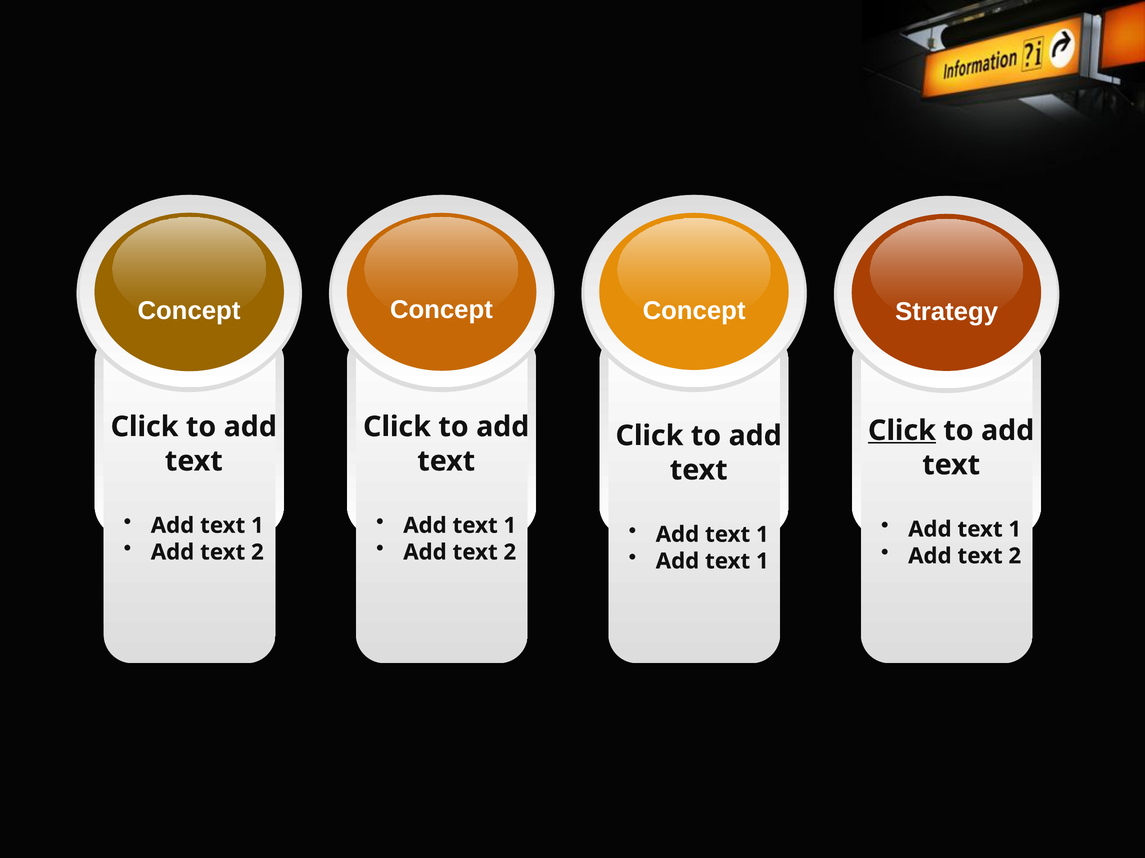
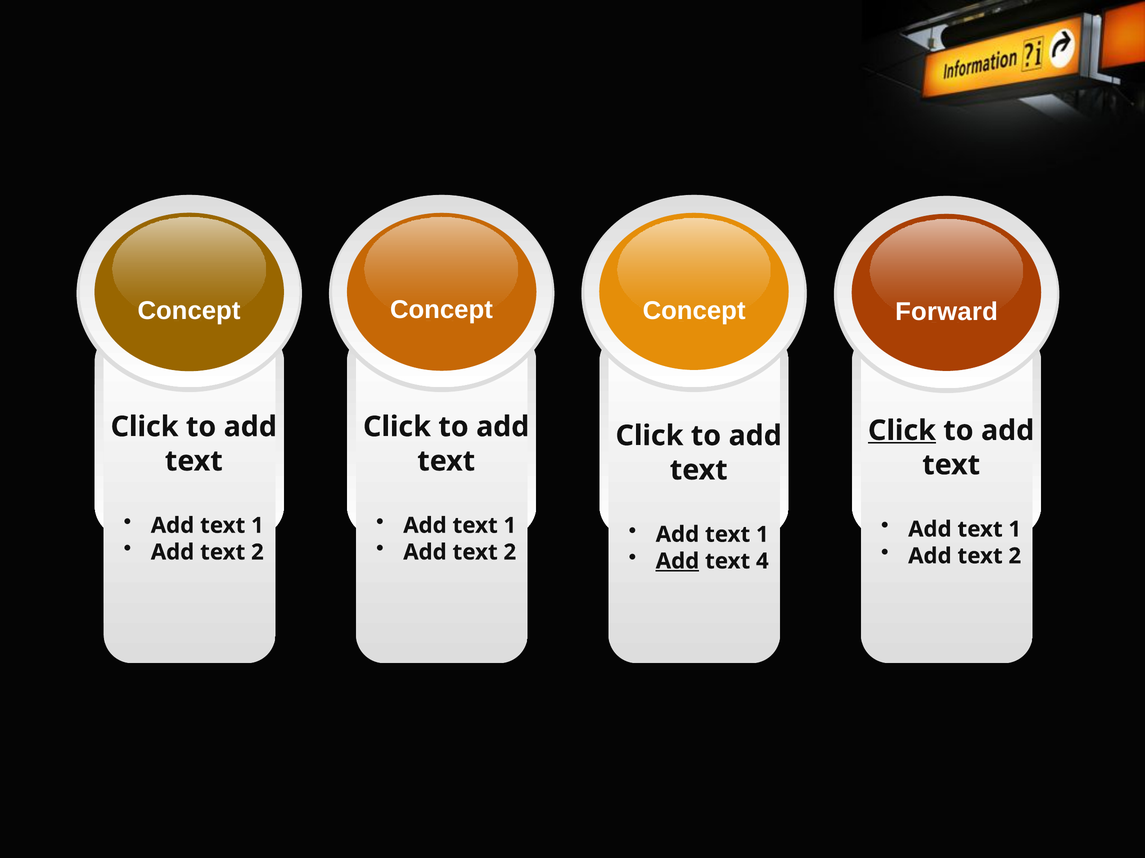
Strategy: Strategy -> Forward (946, 312)
Add underline: none -> present (677, 562)
1: 1 -> 4 (762, 562)
